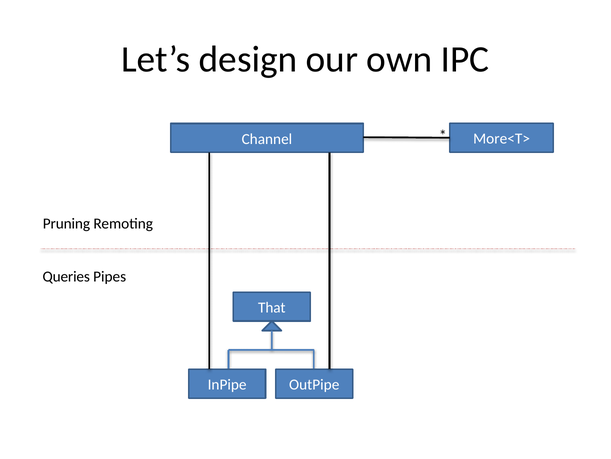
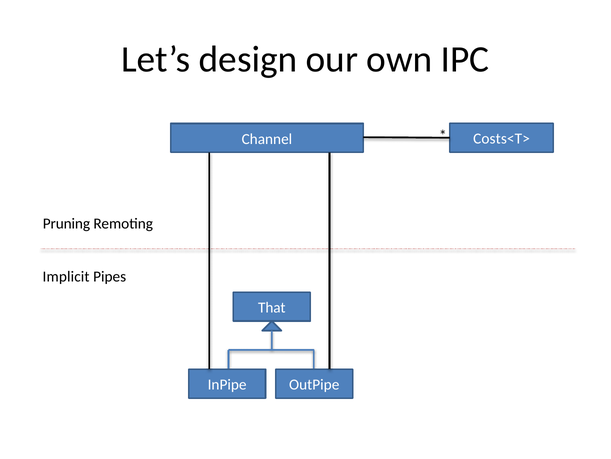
More<T>: More<T> -> Costs<T> (502, 139)
Queries: Queries -> Implicit (66, 276)
